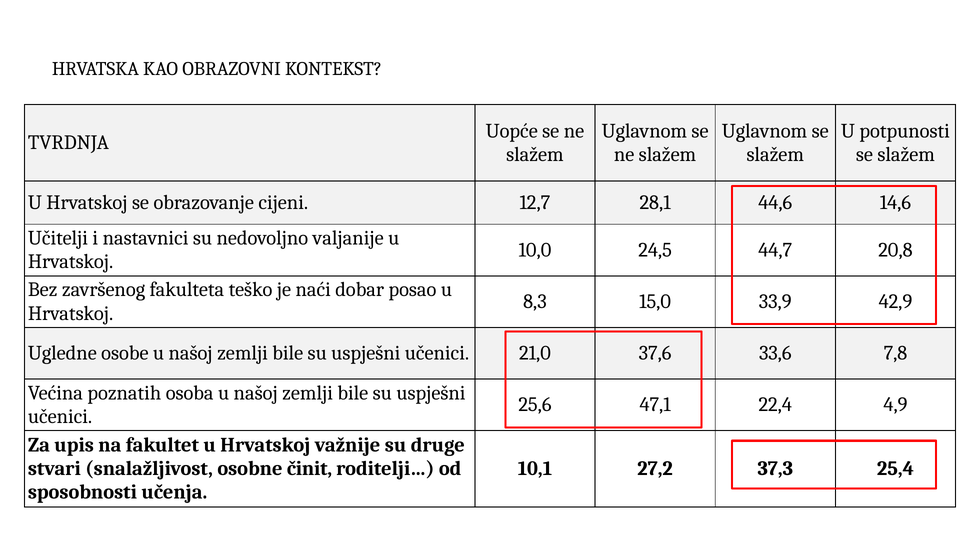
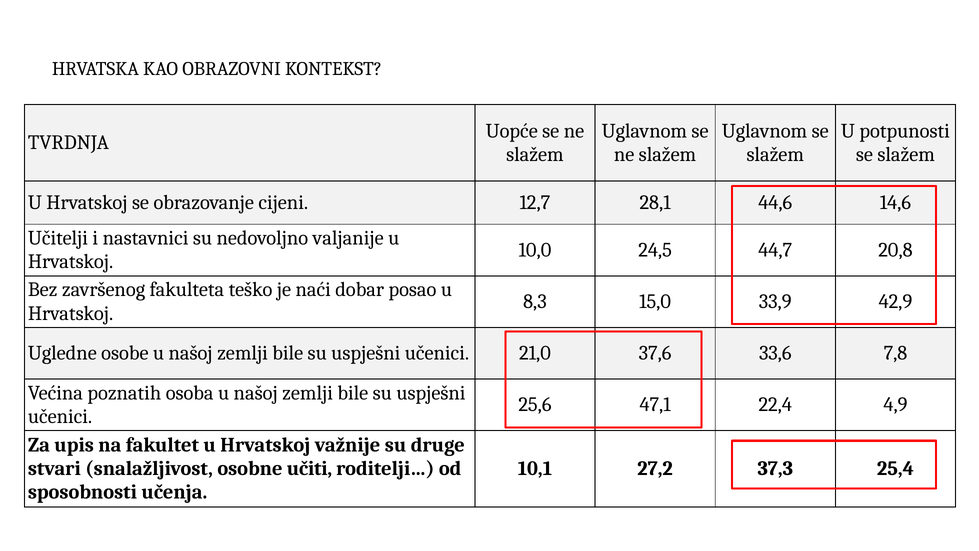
činit: činit -> učiti (310, 468)
